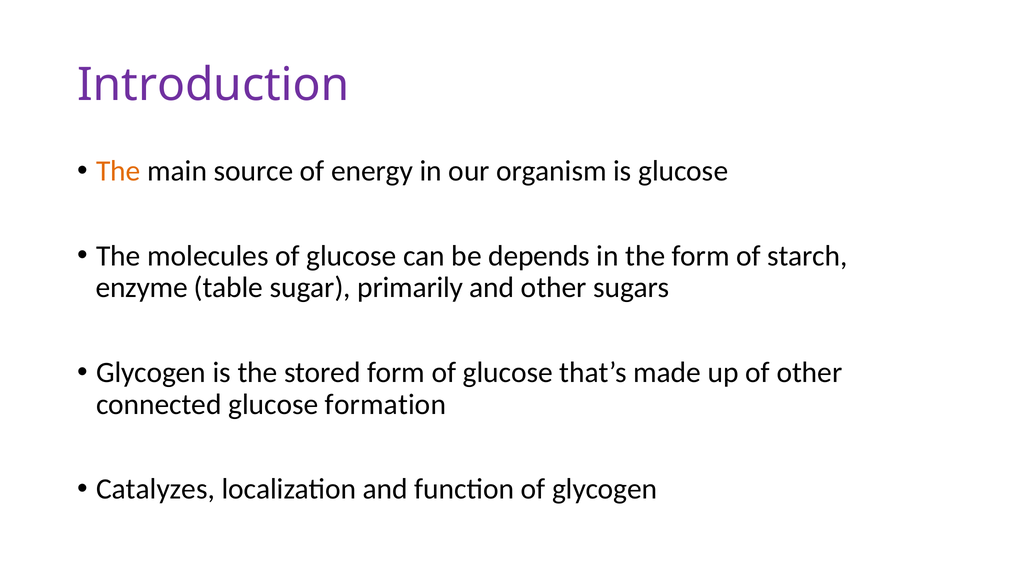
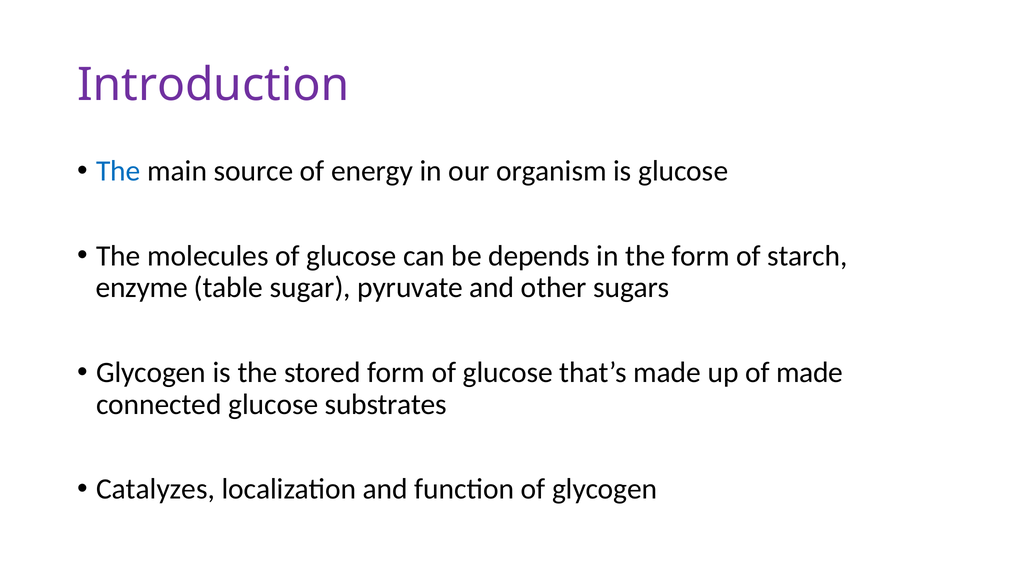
The colour: orange -> blue (118, 171)
primarily: primarily -> pyruvate (410, 288)
of other: other -> made (810, 373)
formation: formation -> substrates (386, 405)
